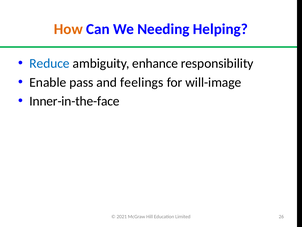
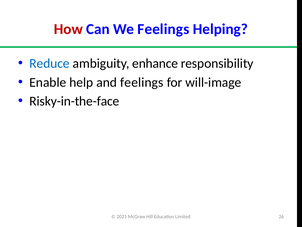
How colour: orange -> red (68, 29)
We Needing: Needing -> Feelings (163, 29)
pass: pass -> help (81, 82)
Inner-in-the-face: Inner-in-the-face -> Risky-in-the-face (74, 101)
